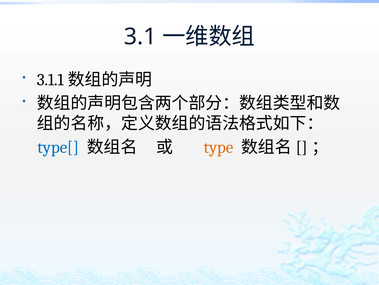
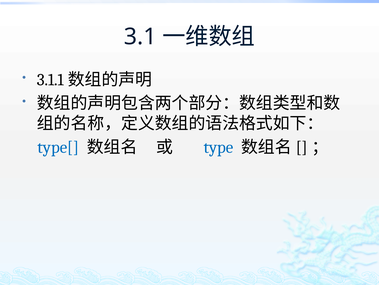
type colour: orange -> blue (218, 147)
